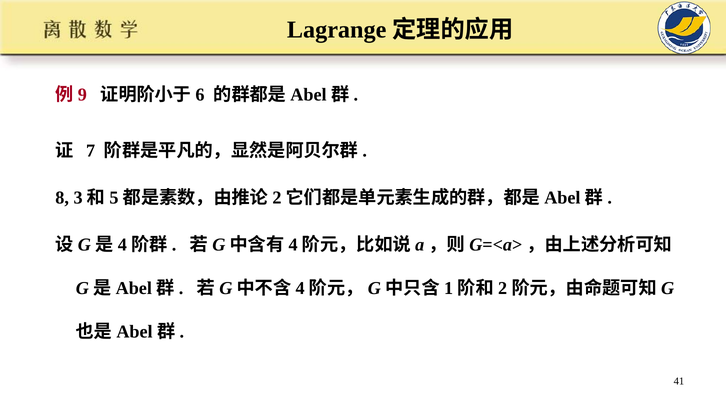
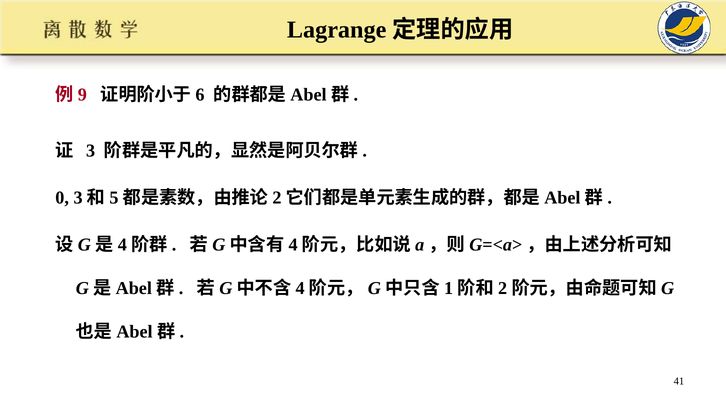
7: 7 -> 3 (91, 151)
8: 8 -> 0 (62, 198)
